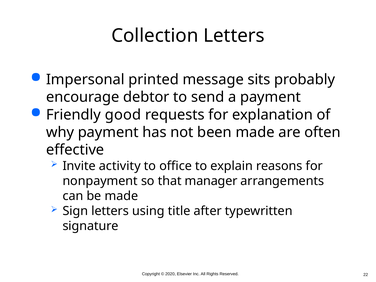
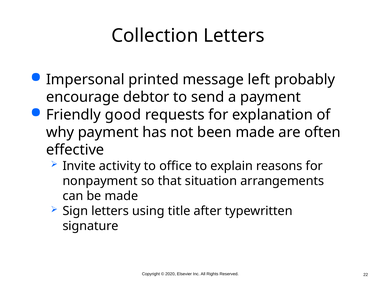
sits: sits -> left (259, 80)
manager: manager -> situation (211, 181)
